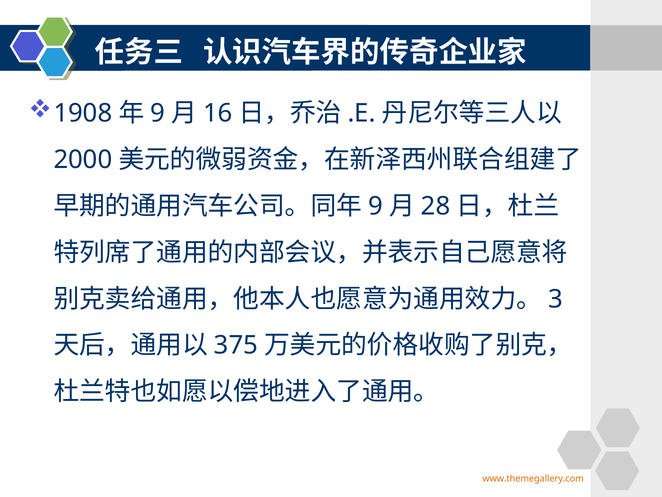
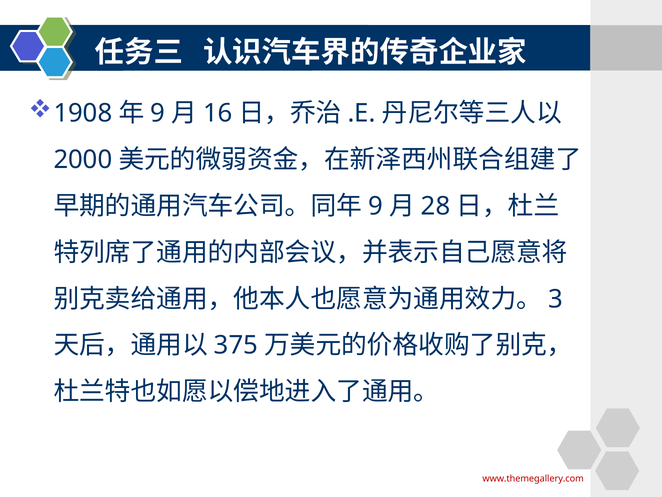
www.themegallery.com colour: orange -> red (533, 478)
